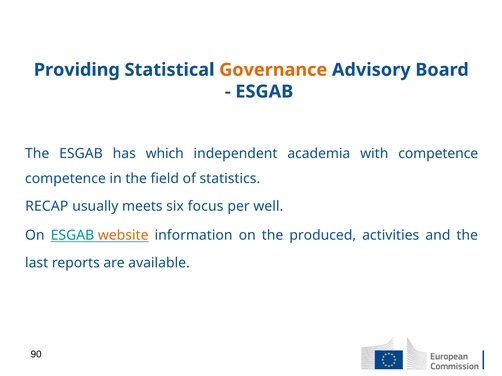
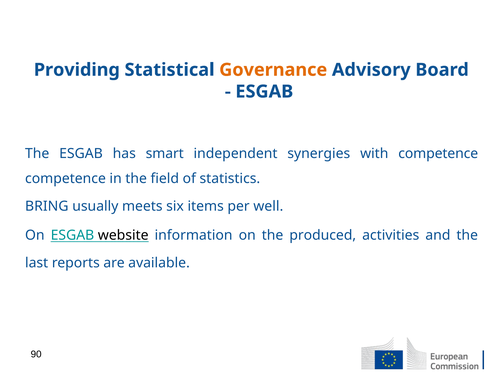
which: which -> smart (165, 154)
academia: academia -> synergies (319, 154)
RECAP: RECAP -> BRING (47, 207)
focus: focus -> items (206, 207)
website colour: orange -> black (123, 236)
